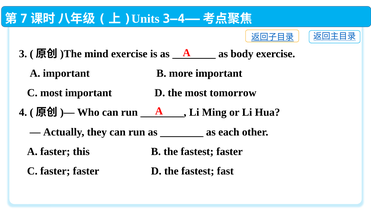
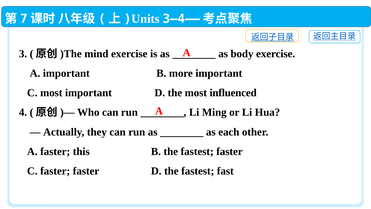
tomorrow: tomorrow -> influenced (233, 93)
